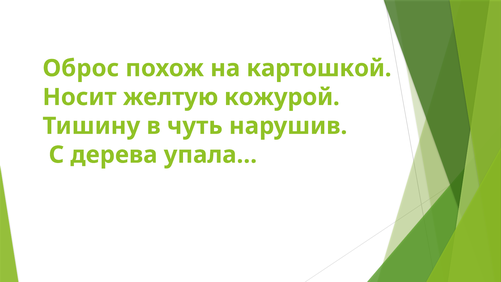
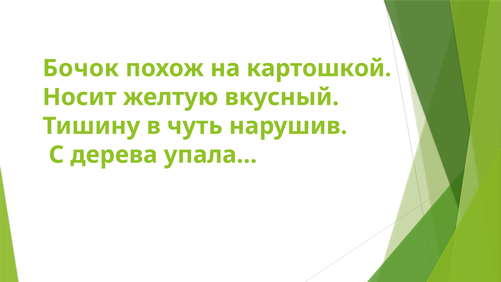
Оброс: Оброс -> Бочок (81, 68)
кожурой: кожурой -> вкусный (282, 97)
